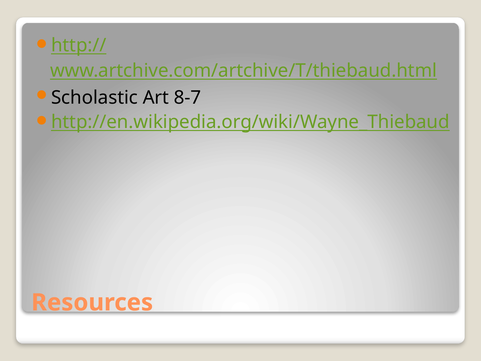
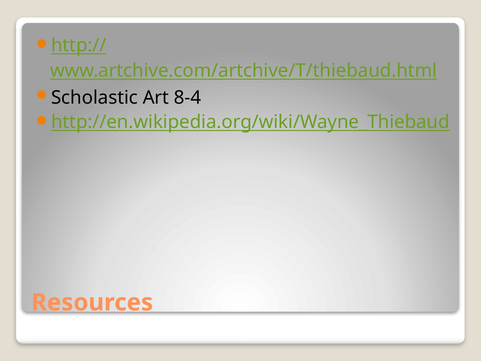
8-7: 8-7 -> 8-4 (188, 98)
